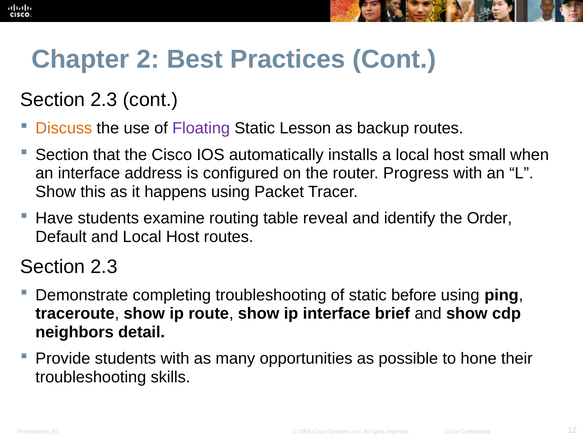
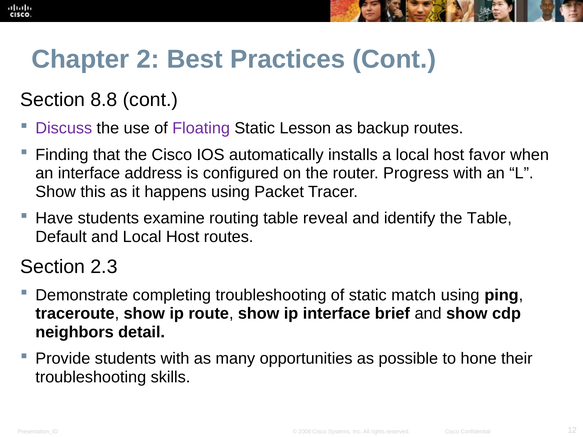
2.3: 2.3 -> 8.8 (104, 100)
Discuss colour: orange -> purple (64, 128)
Section: Section -> Finding (62, 155)
small: small -> favor (487, 155)
the Order: Order -> Table (489, 218)
before: before -> match (414, 295)
